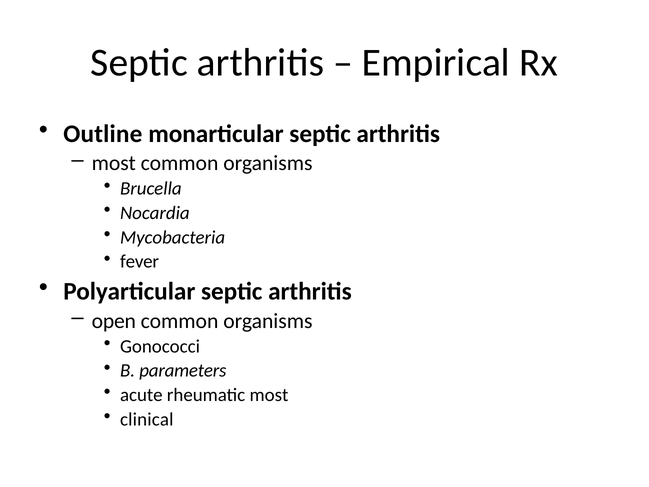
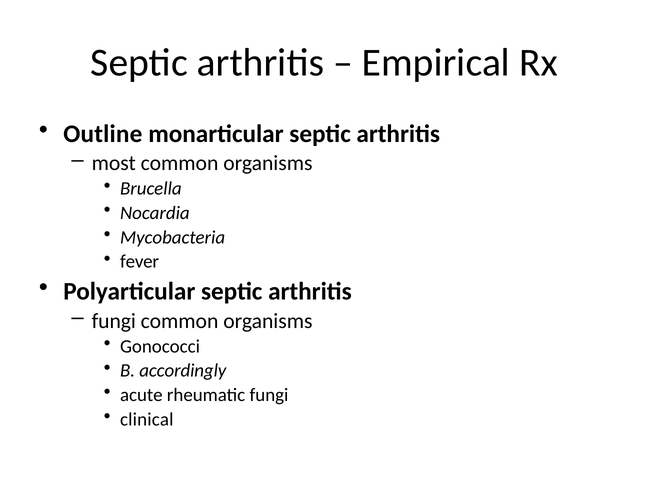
open: open -> fungi (114, 321)
parameters: parameters -> accordingly (183, 371)
rheumatic most: most -> fungi (269, 395)
